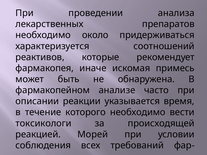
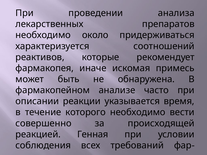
токсикологи: токсикологи -> совершенно (43, 124)
Морей: Морей -> Генная (93, 135)
